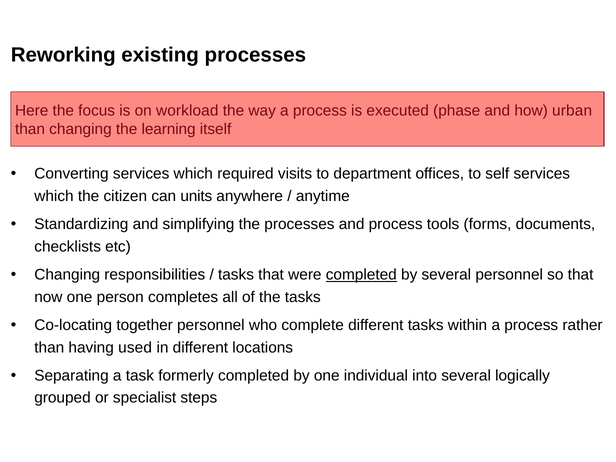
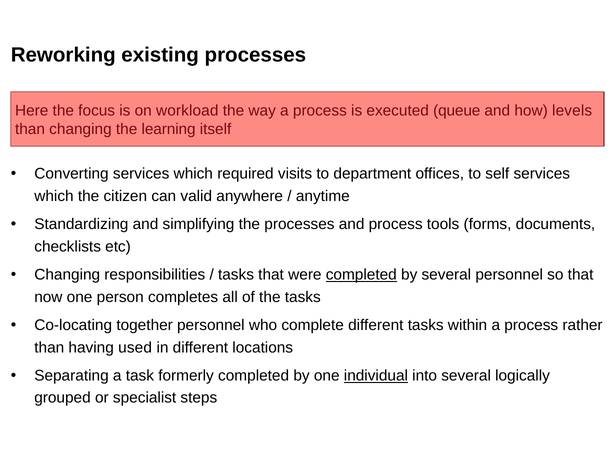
phase: phase -> queue (457, 111)
urban: urban -> levels (572, 111)
units: units -> valid (196, 196)
individual underline: none -> present (376, 376)
